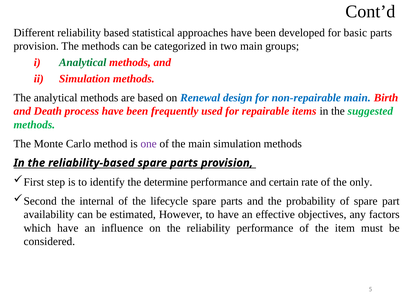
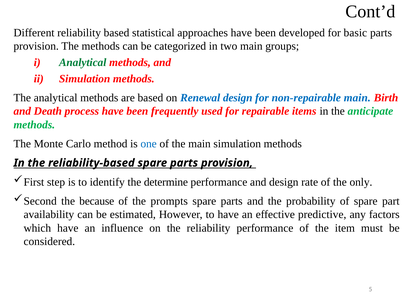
suggested: suggested -> anticipate (370, 111)
one colour: purple -> blue (149, 144)
and certain: certain -> design (284, 182)
internal: internal -> because (97, 201)
lifecycle: lifecycle -> prompts (169, 201)
objectives: objectives -> predictive (322, 215)
